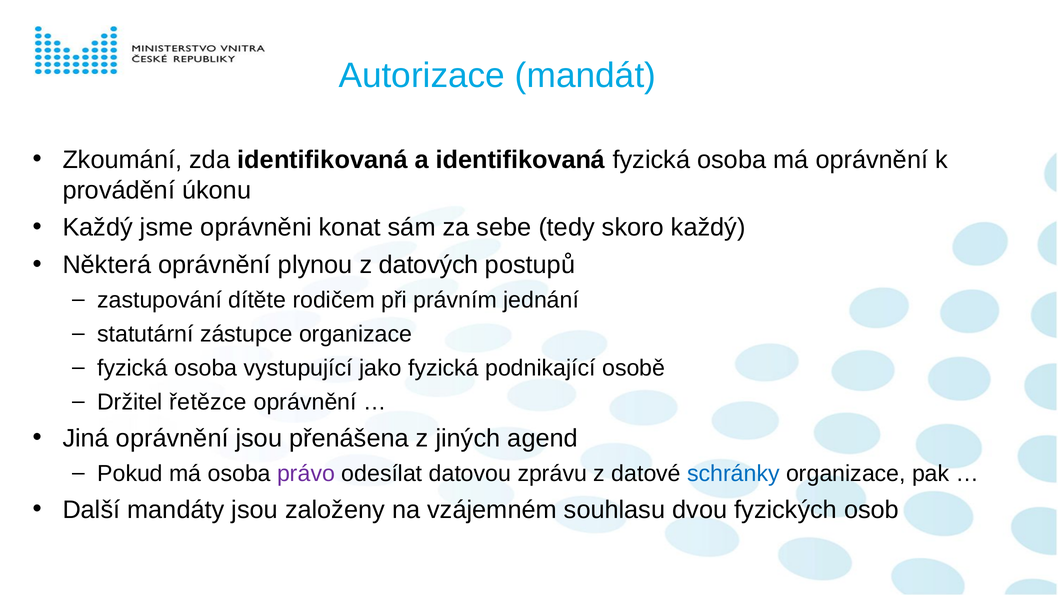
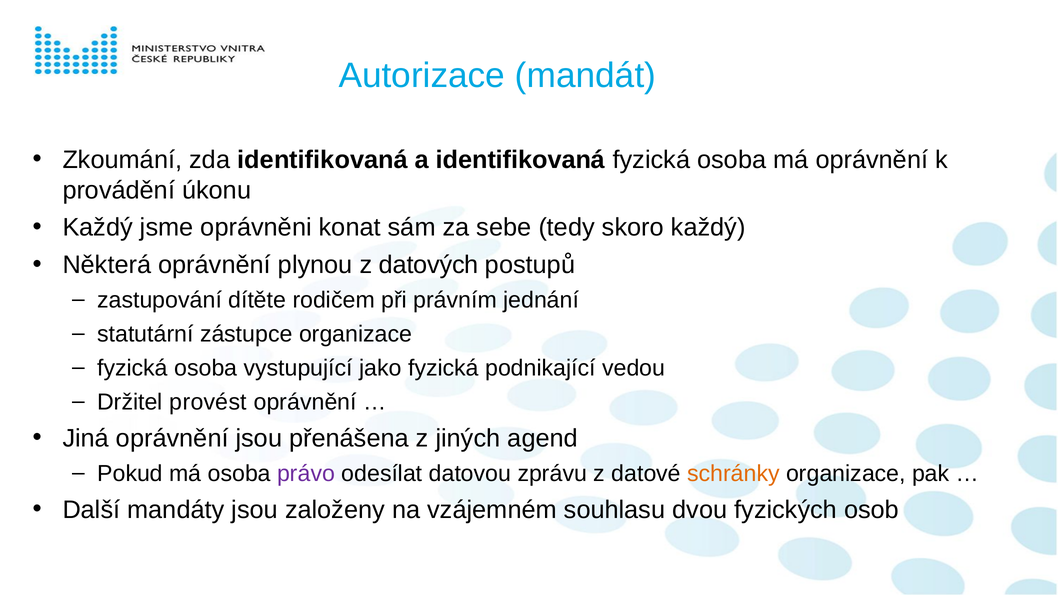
osobě: osobě -> vedou (634, 368)
řetězce: řetězce -> provést (208, 402)
schránky colour: blue -> orange (733, 474)
